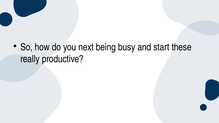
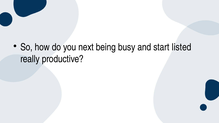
these: these -> listed (182, 47)
